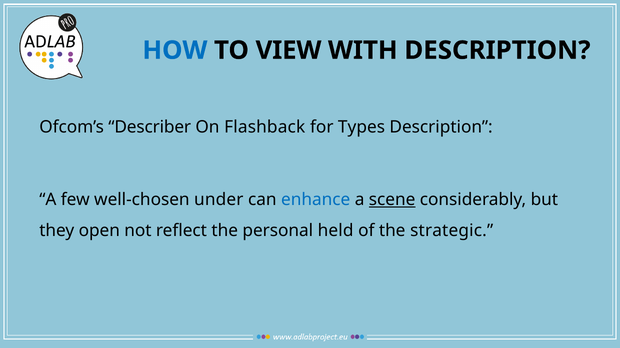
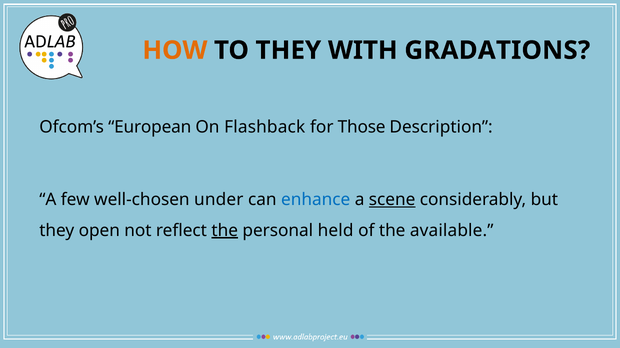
HOW colour: blue -> orange (175, 50)
TO VIEW: VIEW -> THEY (288, 50)
WITH DESCRIPTION: DESCRIPTION -> GRADATIONS (497, 50)
Describer: Describer -> European (150, 127)
Types: Types -> Those (362, 127)
the underline: none -> present (225, 231)
strategic: strategic -> available (452, 231)
